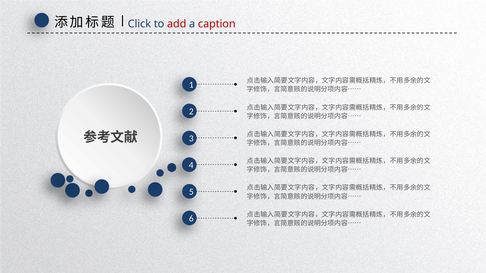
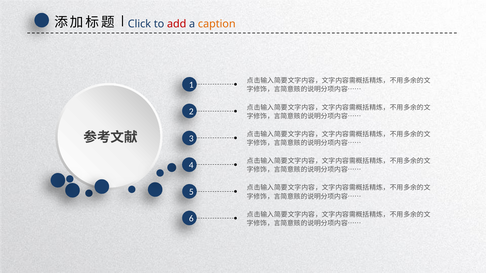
caption colour: red -> orange (217, 24)
